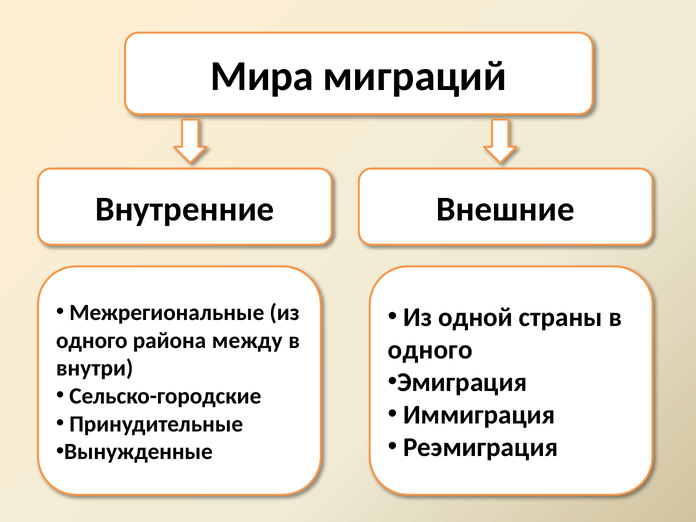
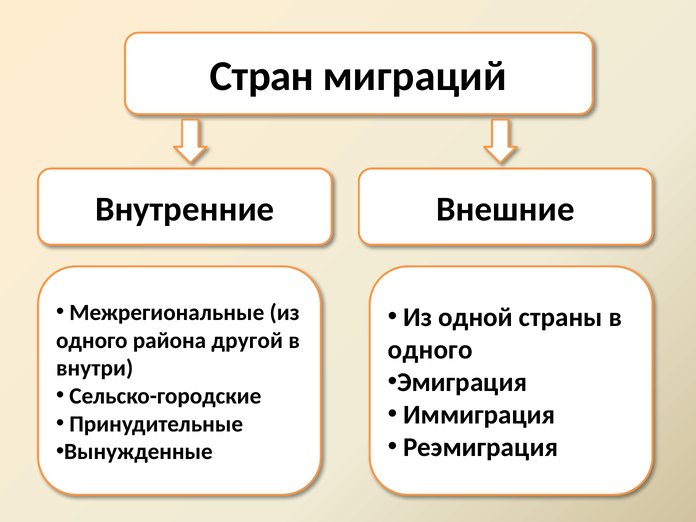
Мира: Мира -> Стран (262, 76)
между: между -> другой (247, 340)
